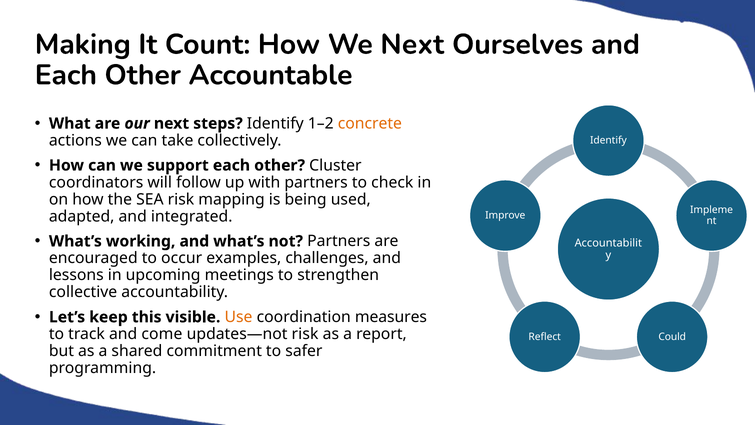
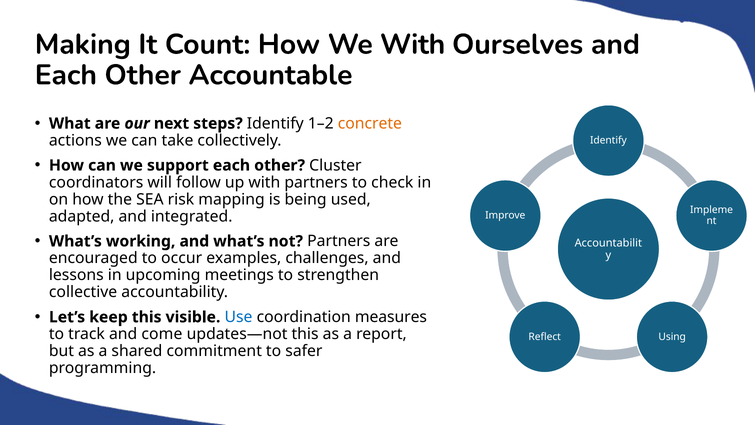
We Next: Next -> With (413, 44)
Use colour: orange -> blue (239, 317)
updates—not risk: risk -> this (305, 334)
Could: Could -> Using (672, 337)
